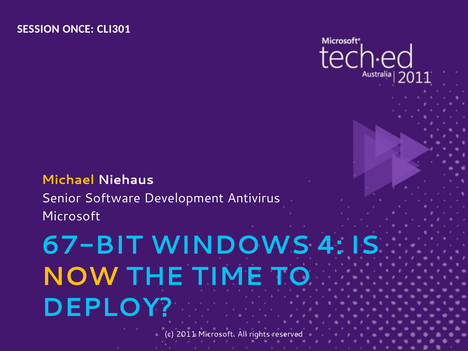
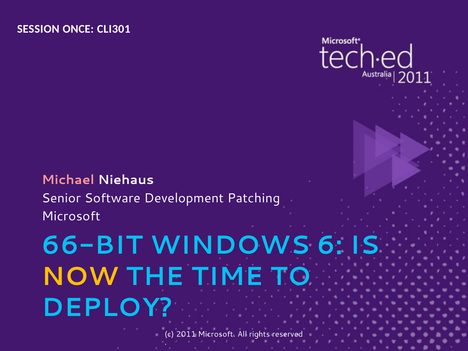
Michael colour: yellow -> pink (68, 180)
Antivirus: Antivirus -> Patching (254, 198)
67-BIT: 67-BIT -> 66-BIT (92, 245)
4: 4 -> 6 (330, 245)
